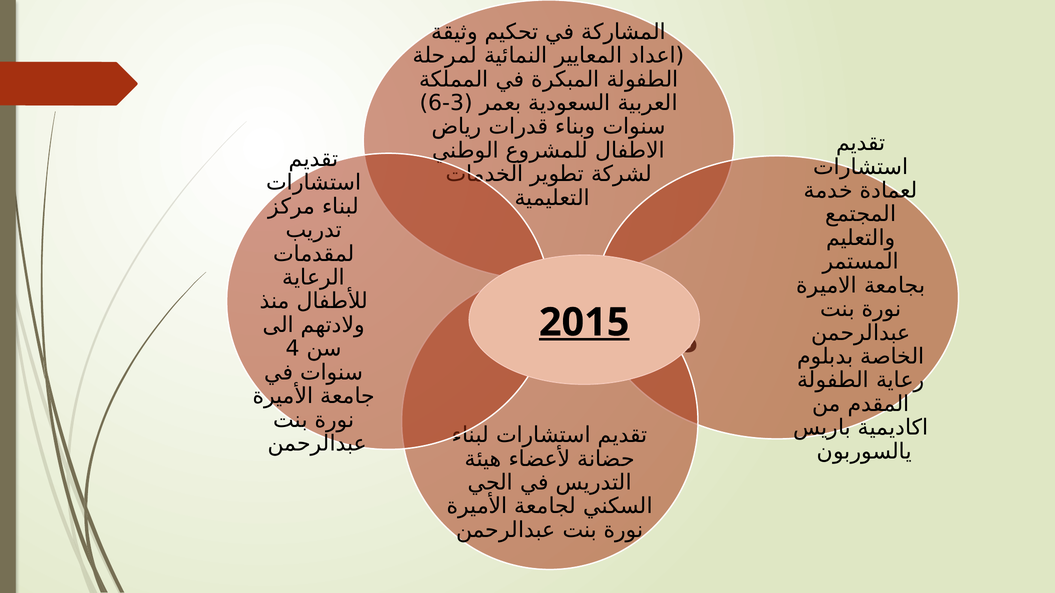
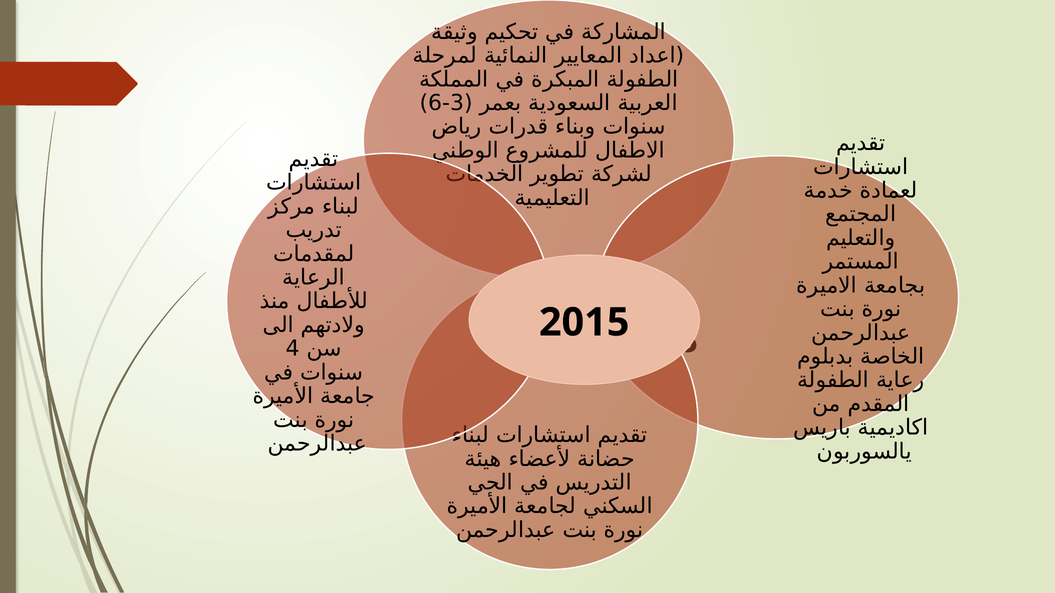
2015 underline: present -> none (584, 323)
